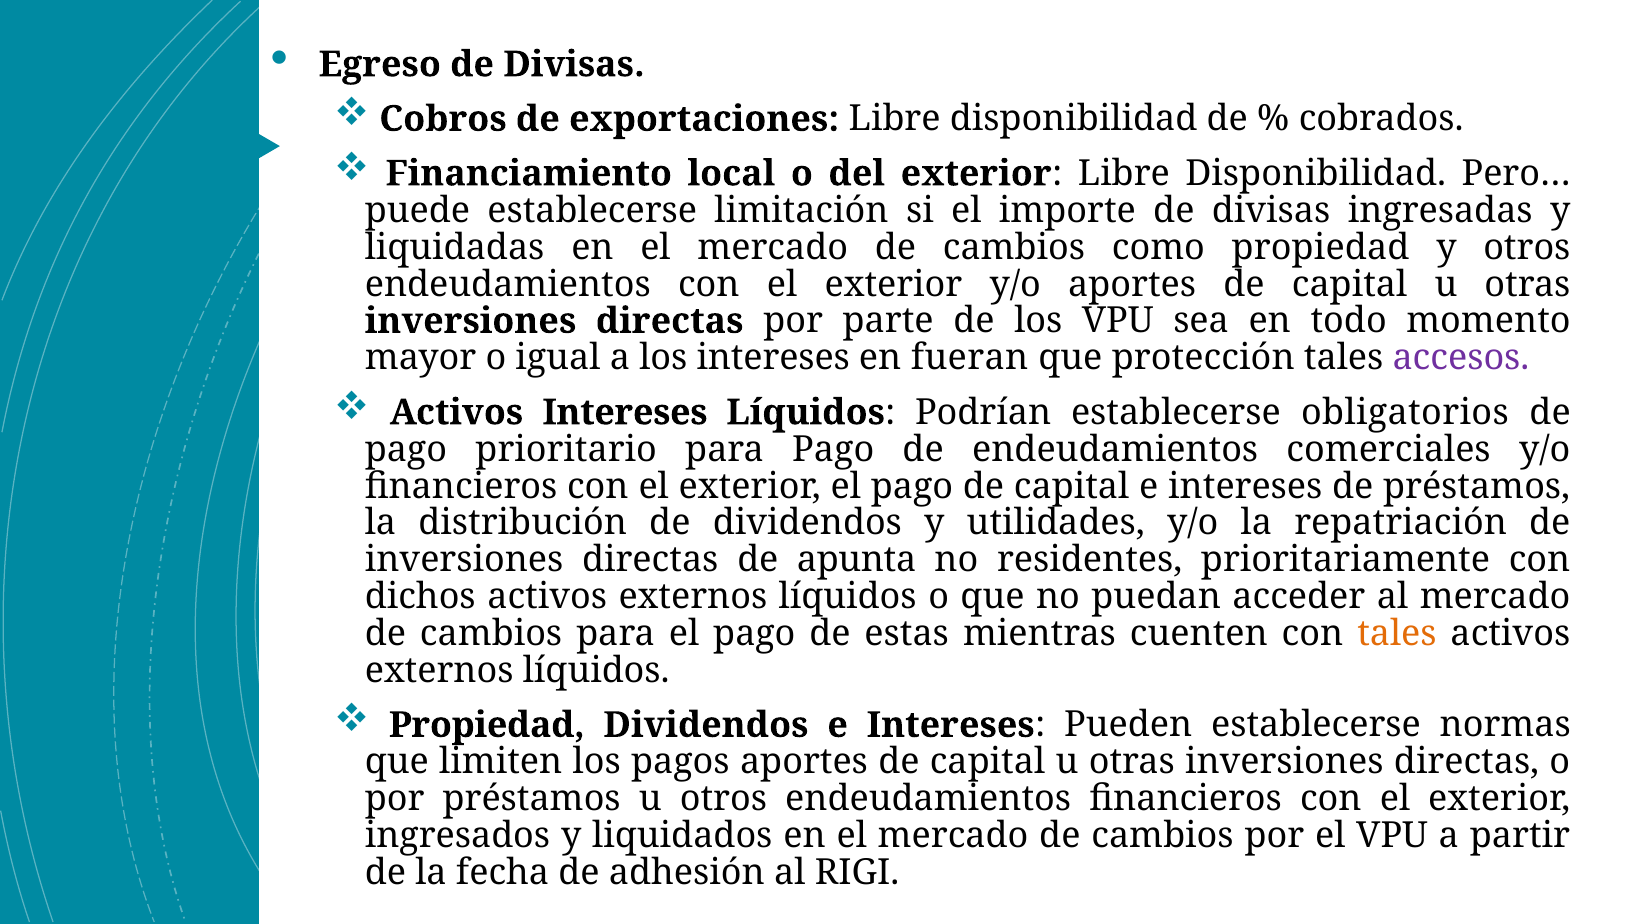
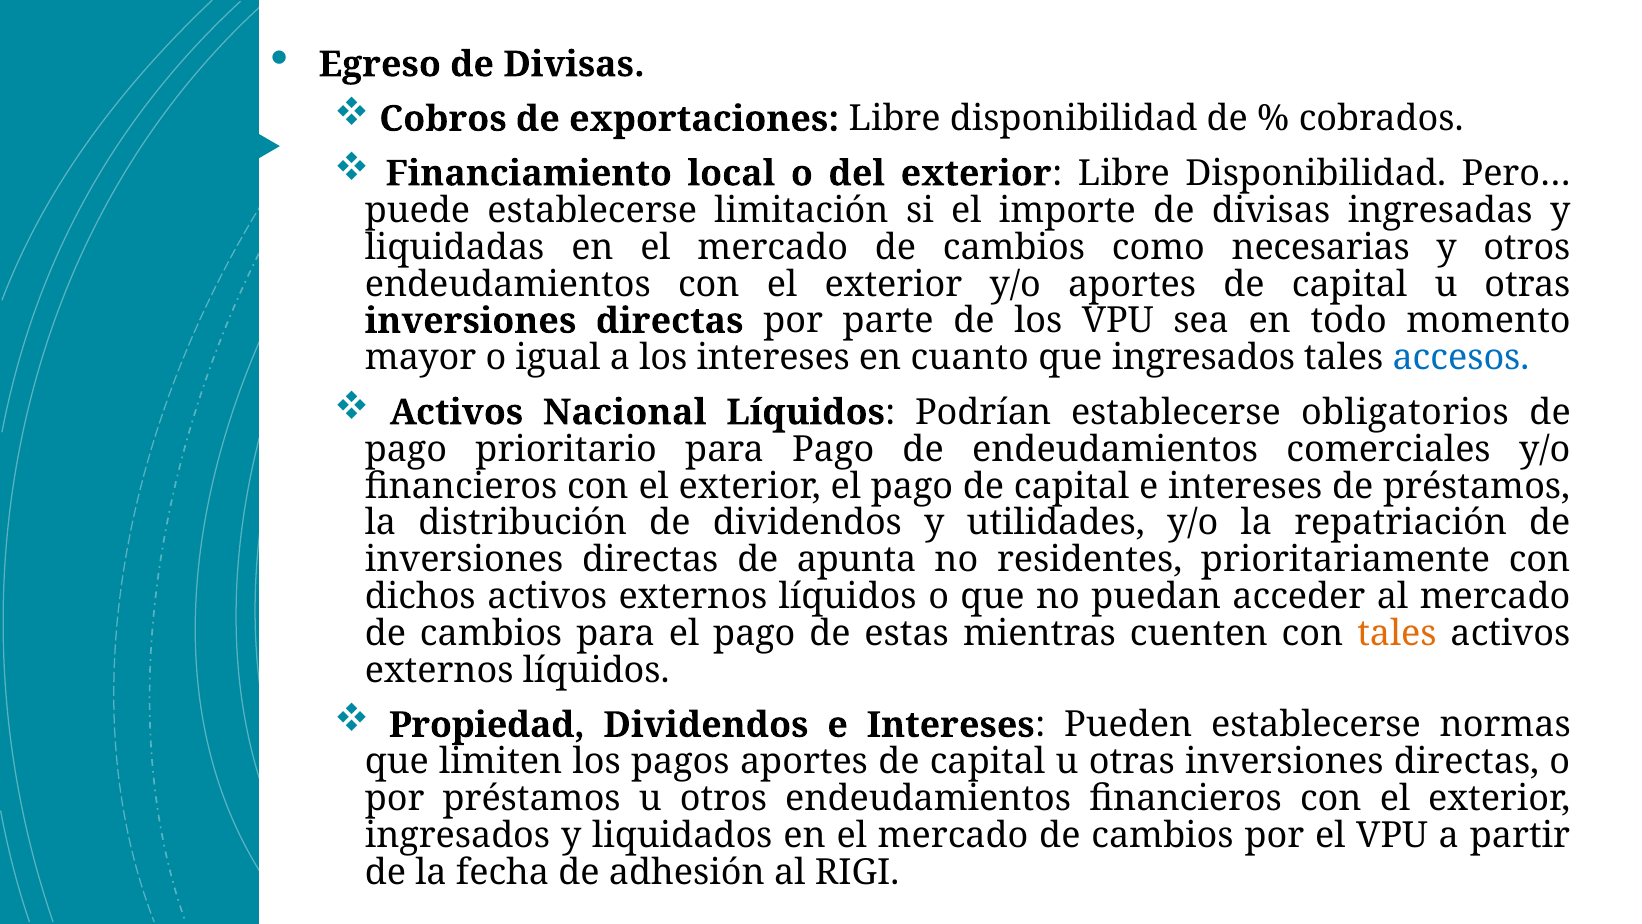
como propiedad: propiedad -> necesarias (1321, 247)
fueran: fueran -> cuanto (970, 358)
que protección: protección -> ingresados (1203, 358)
accesos colour: purple -> blue (1461, 358)
Activos Intereses: Intereses -> Nacional (625, 412)
